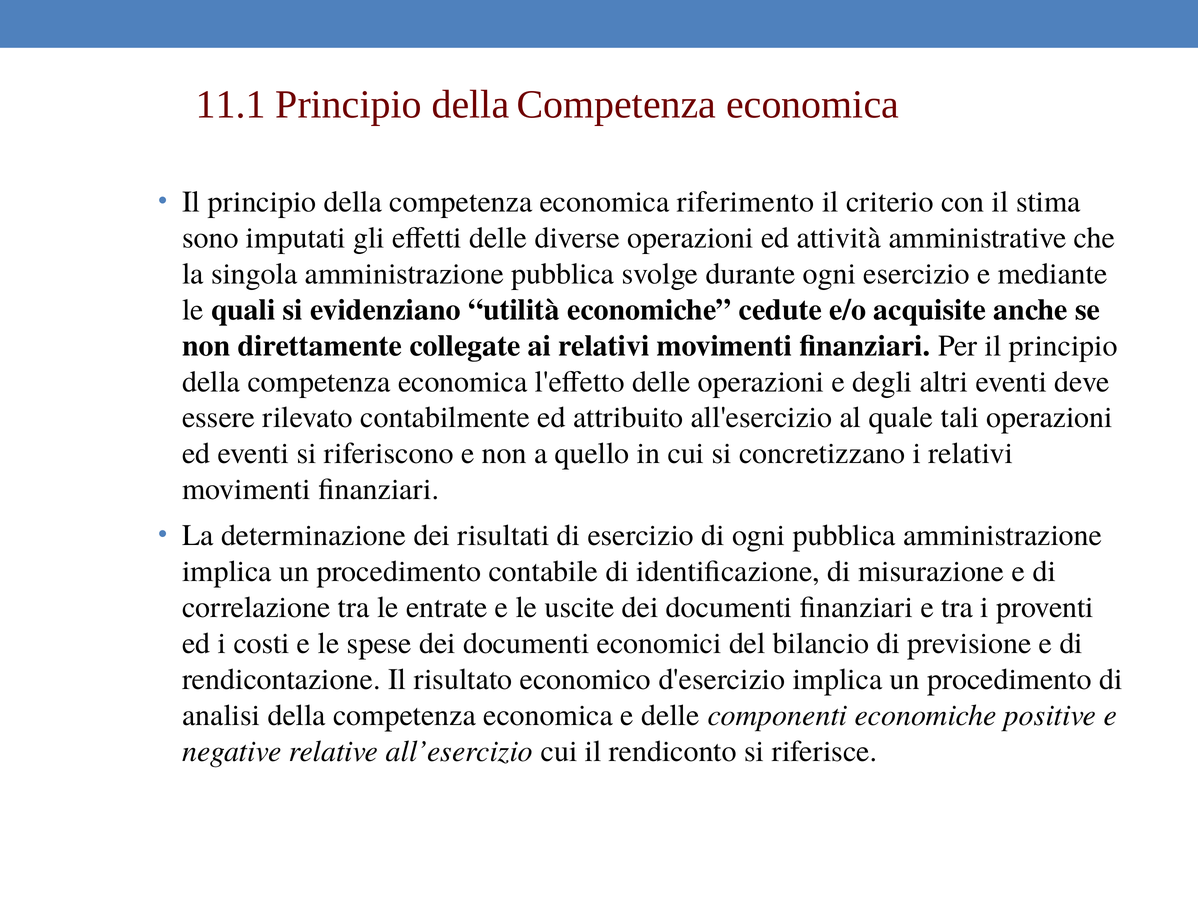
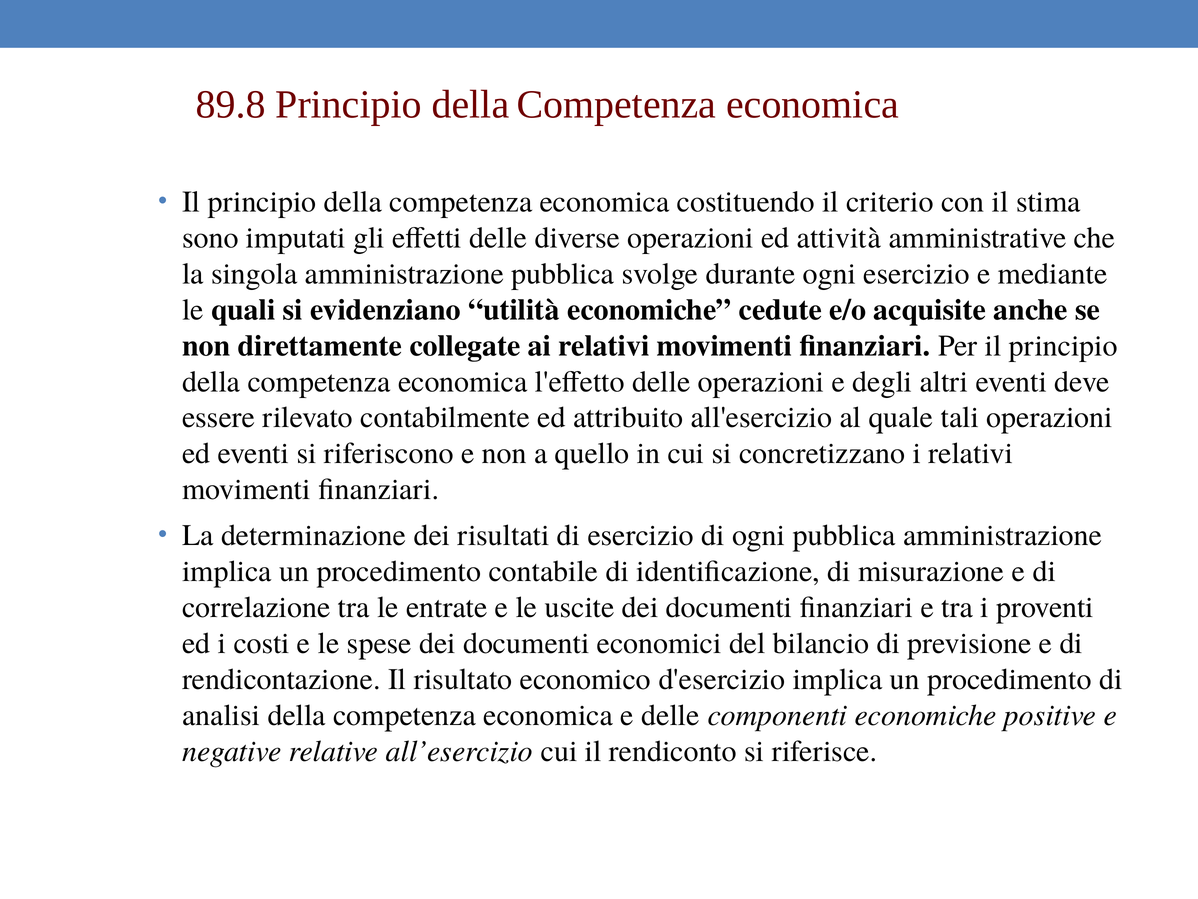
11.1: 11.1 -> 89.8 (231, 104)
riferimento: riferimento -> costituendo (746, 202)
